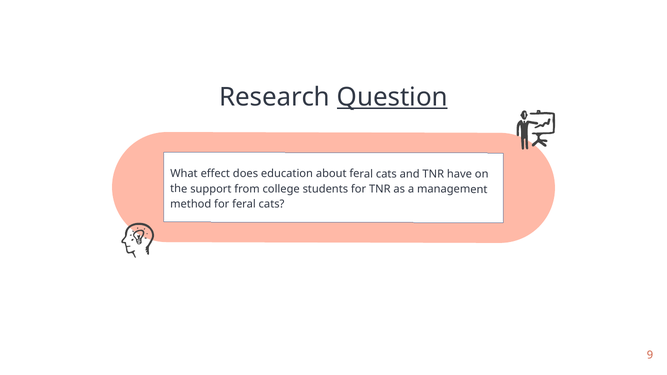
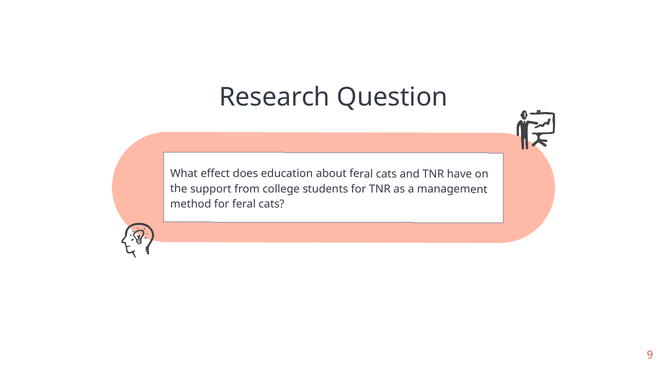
Question underline: present -> none (392, 97)
